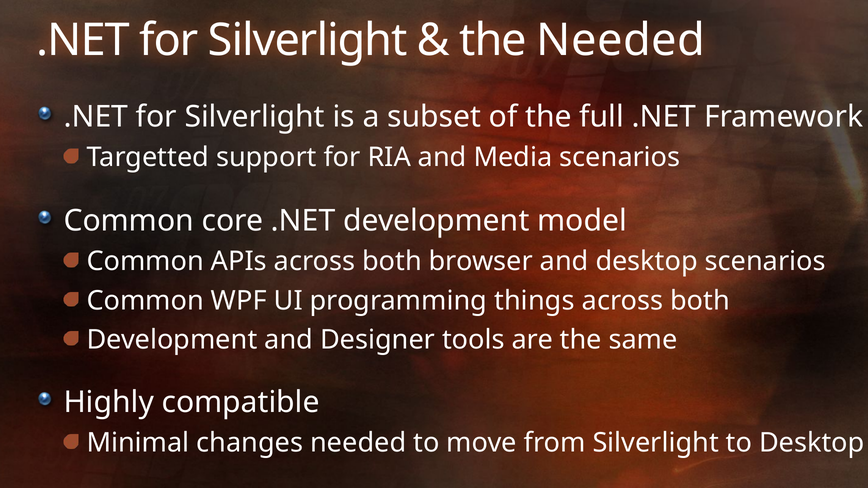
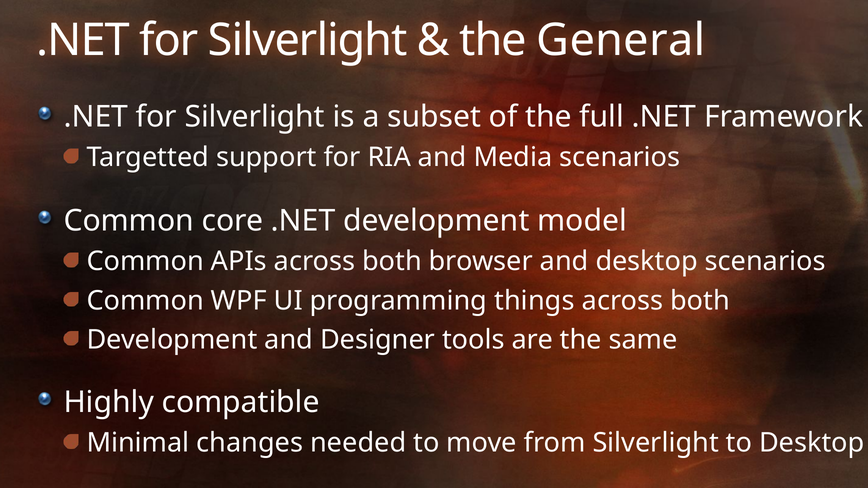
the Needed: Needed -> General (621, 40)
